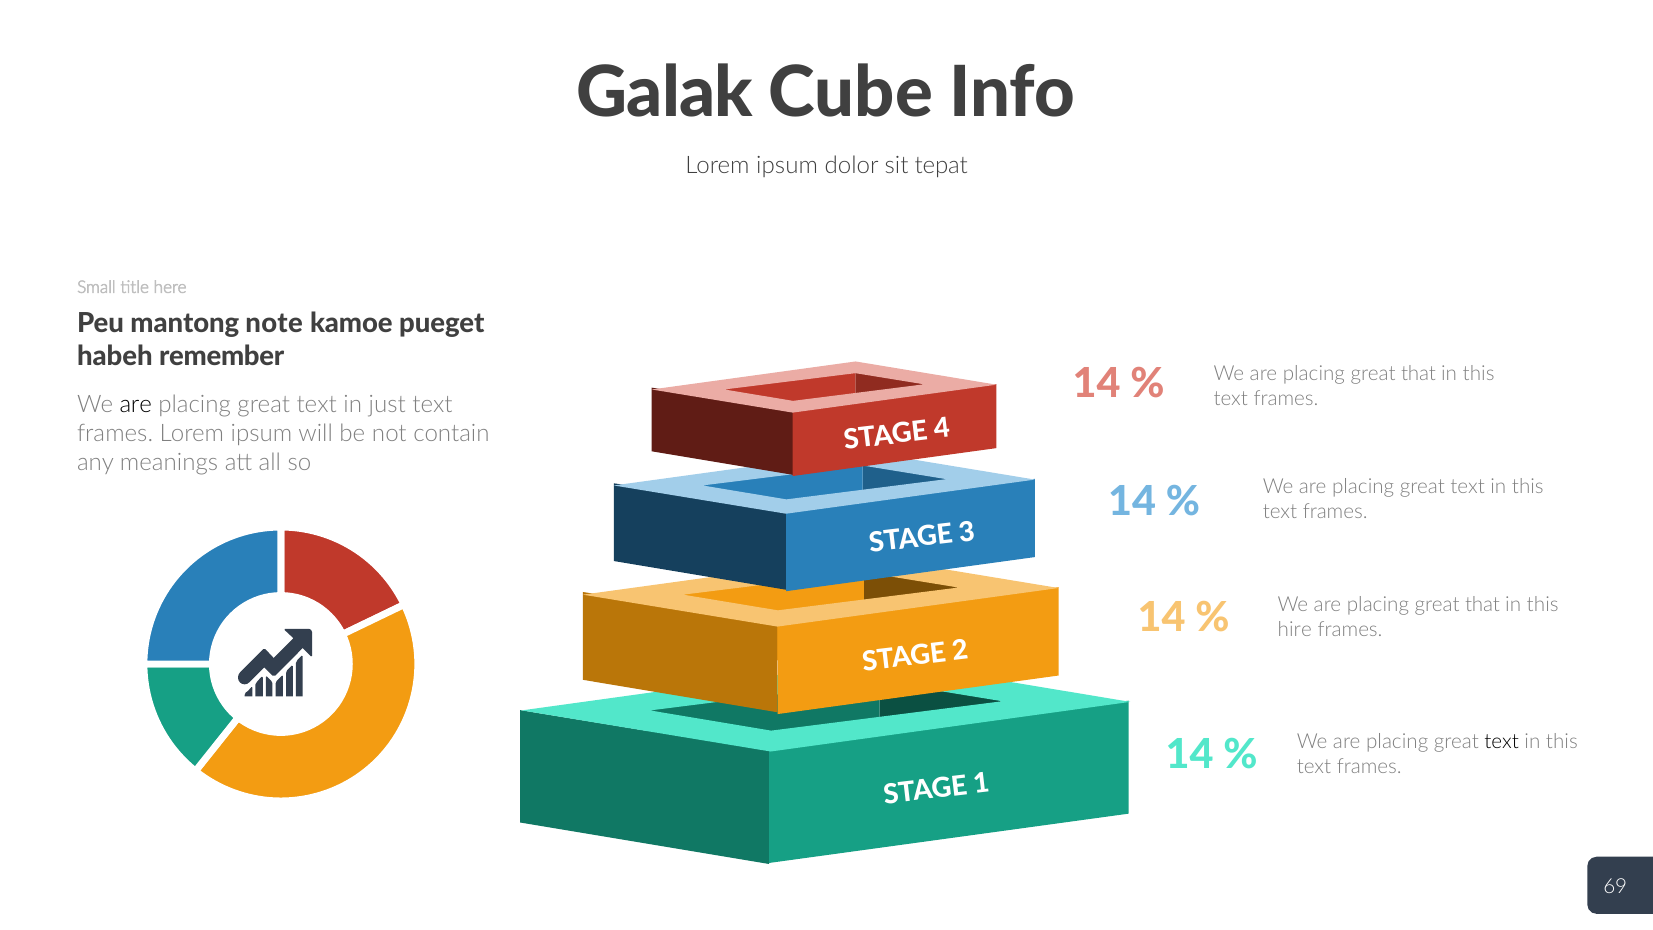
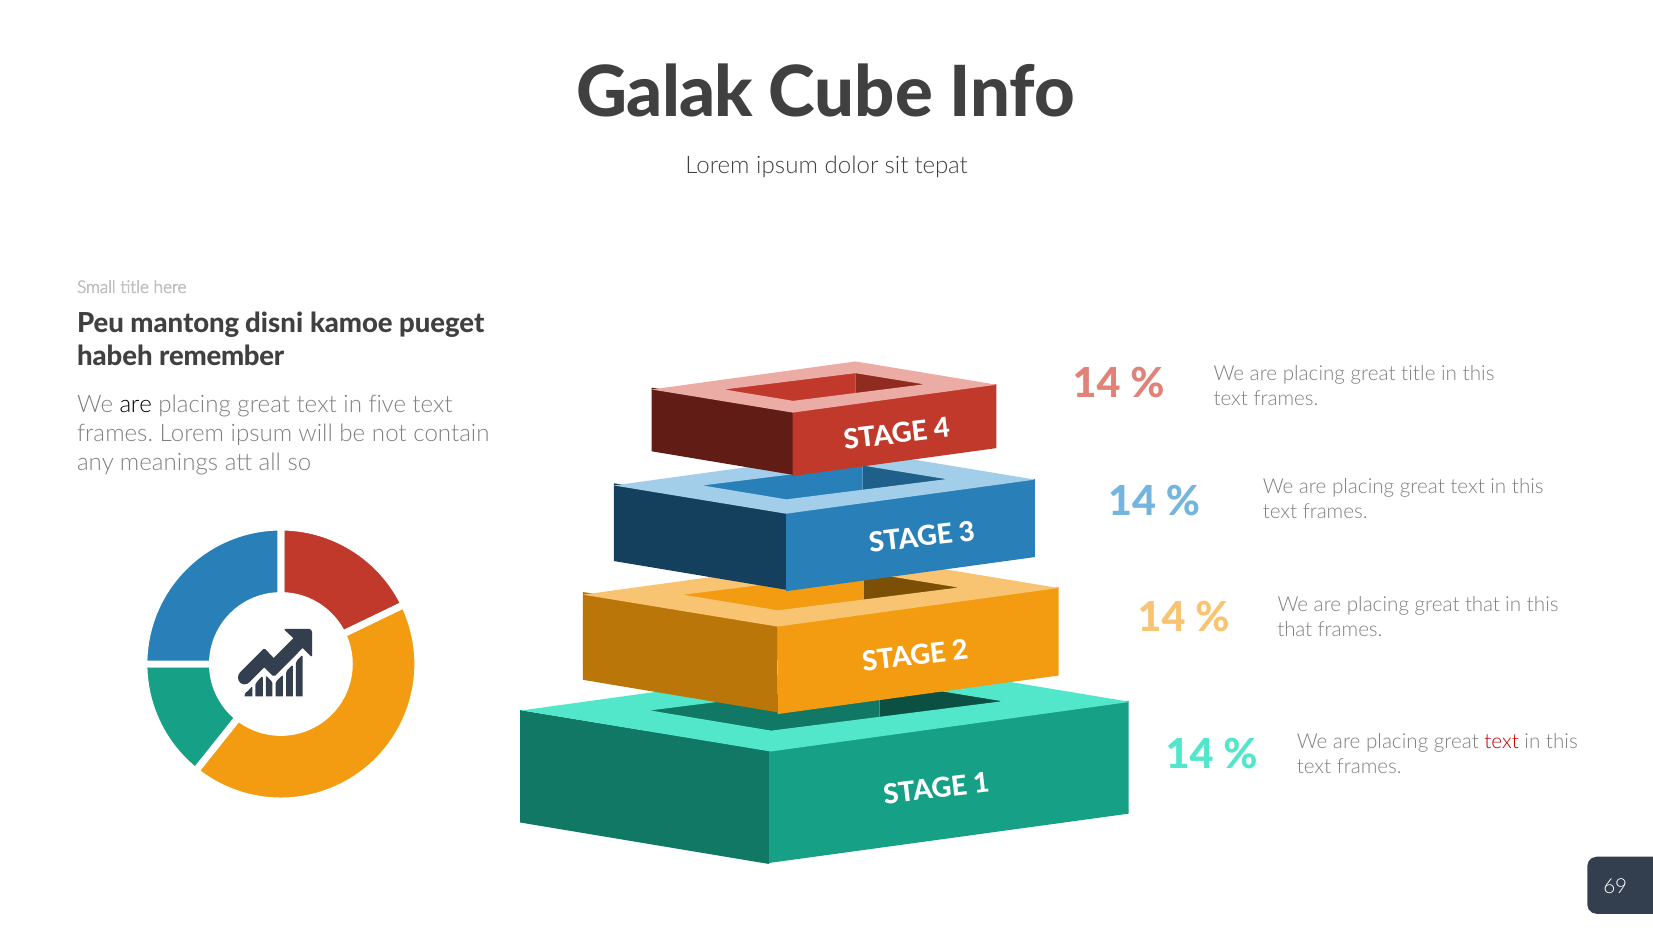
note: note -> disni (274, 323)
that: that -> title (1418, 373)
just: just -> five (387, 404)
hire: hire -> that (1295, 630)
text colour: black -> red (1502, 741)
